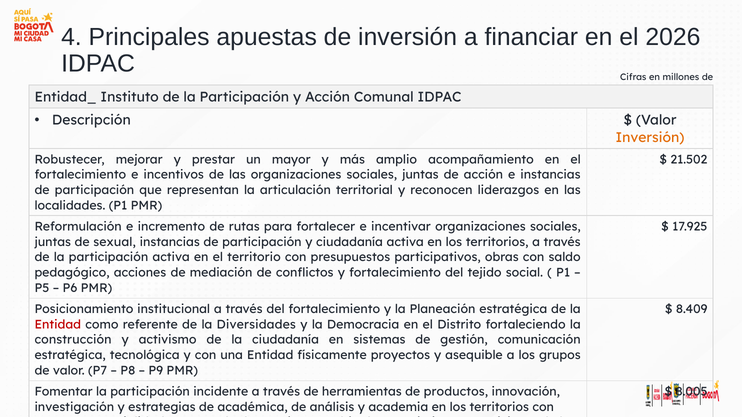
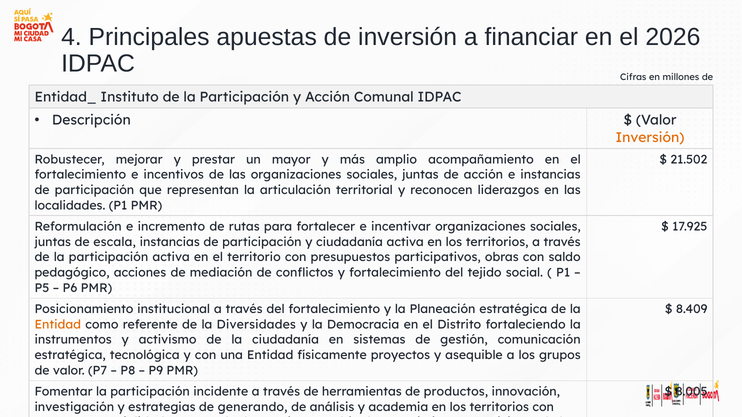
de sexual: sexual -> escala (115, 242)
Entidad colour: red -> orange (58, 325)
construcción: construcción -> instrumentos (73, 340)
de académica: académica -> generando (253, 407)
